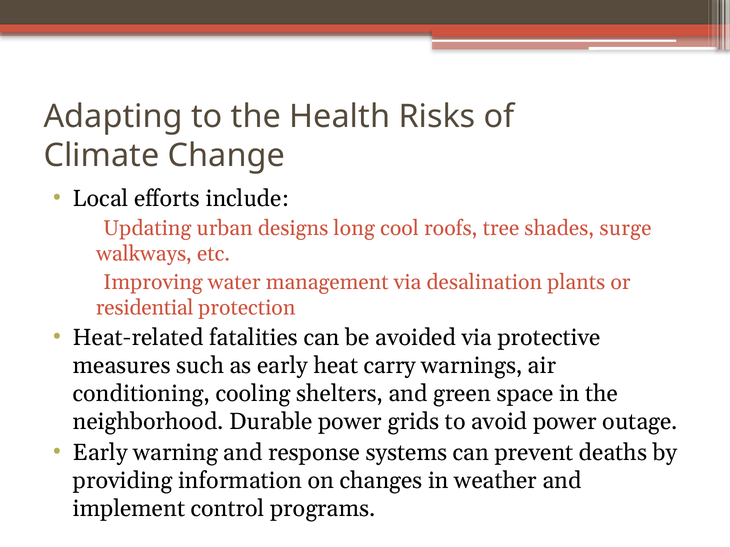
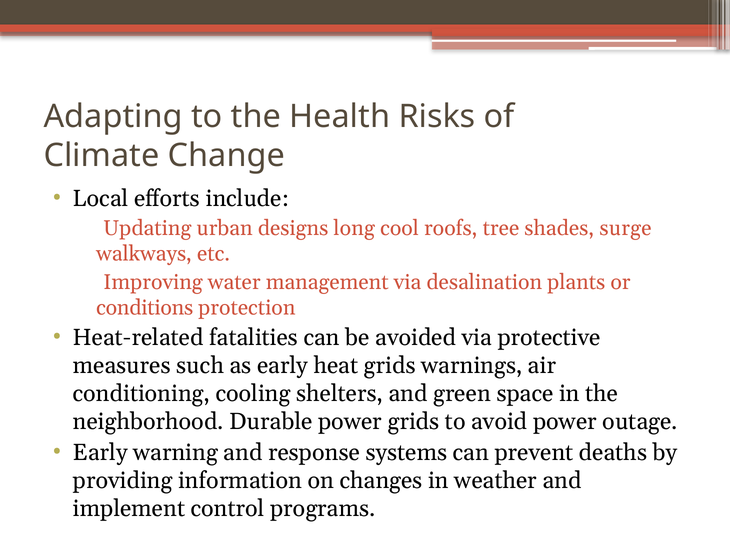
residential: residential -> conditions (145, 308)
heat carry: carry -> grids (390, 366)
